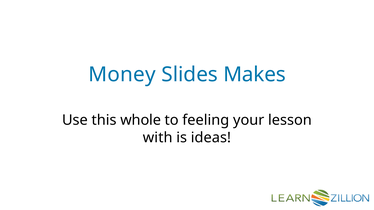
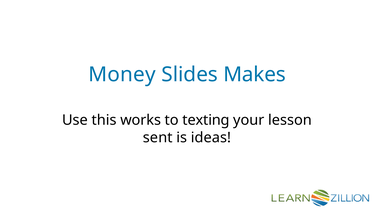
whole: whole -> works (141, 120)
feeling: feeling -> texting (206, 120)
with: with -> sent (158, 138)
